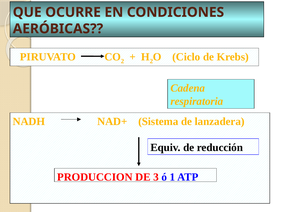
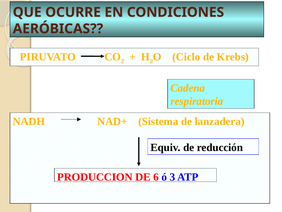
3: 3 -> 6 (156, 177)
1: 1 -> 3 (172, 177)
